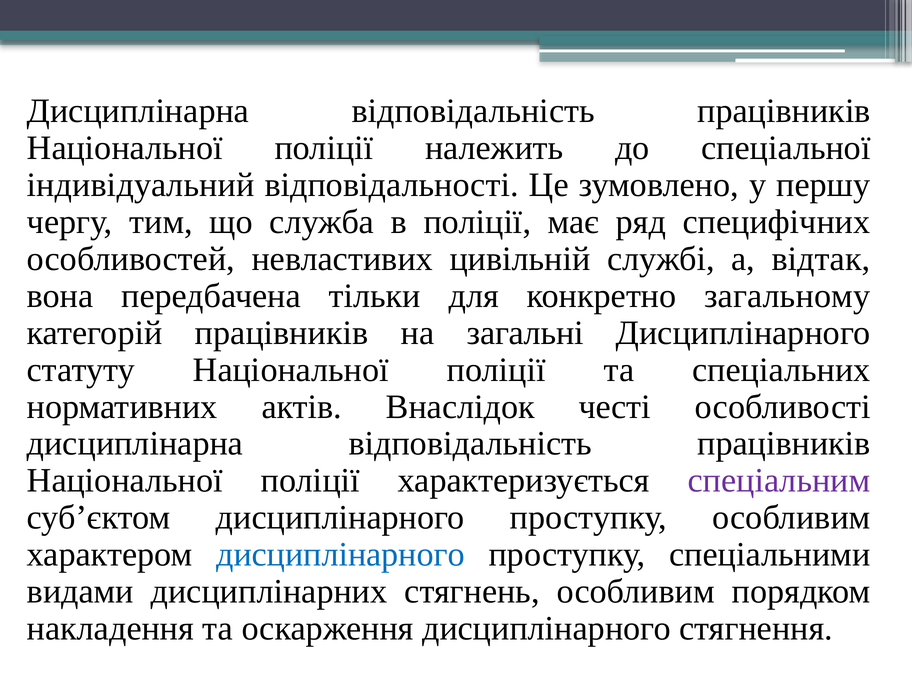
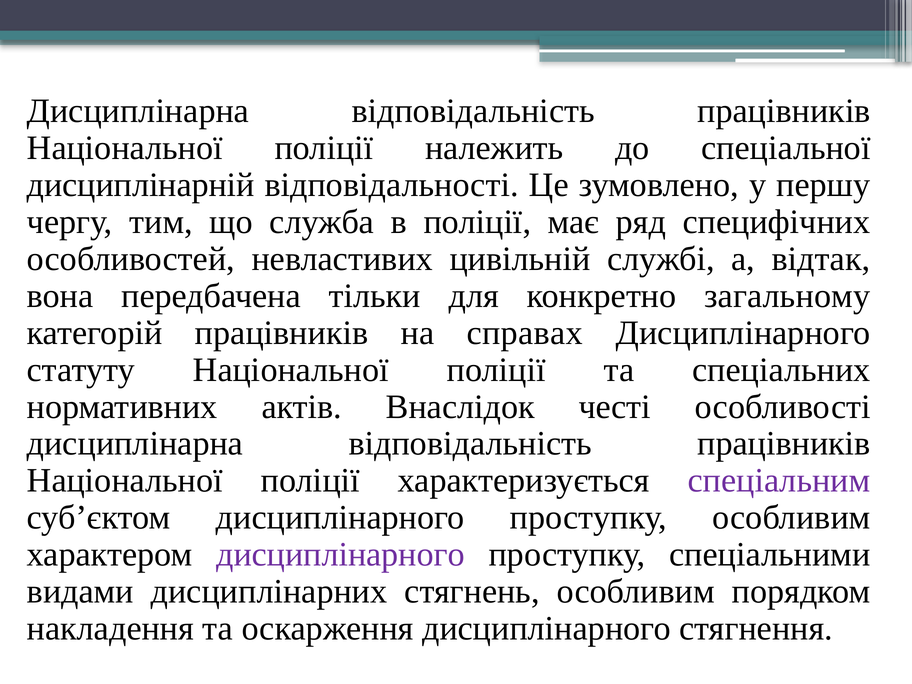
індивідуальний: індивідуальний -> дисциплінарній (141, 185)
загальні: загальні -> справах (525, 333)
дисциплінарного colour: blue -> purple (341, 555)
